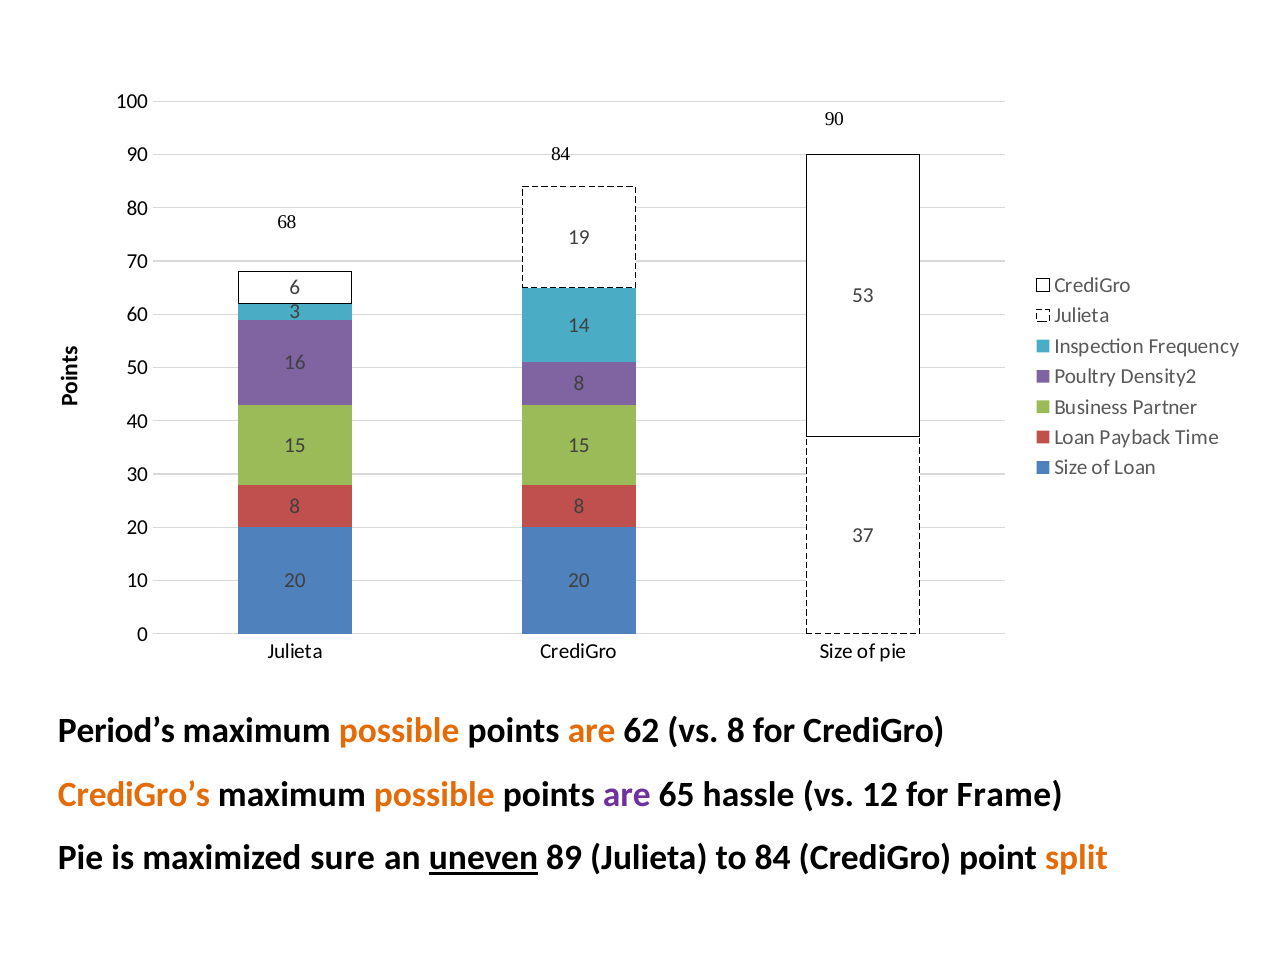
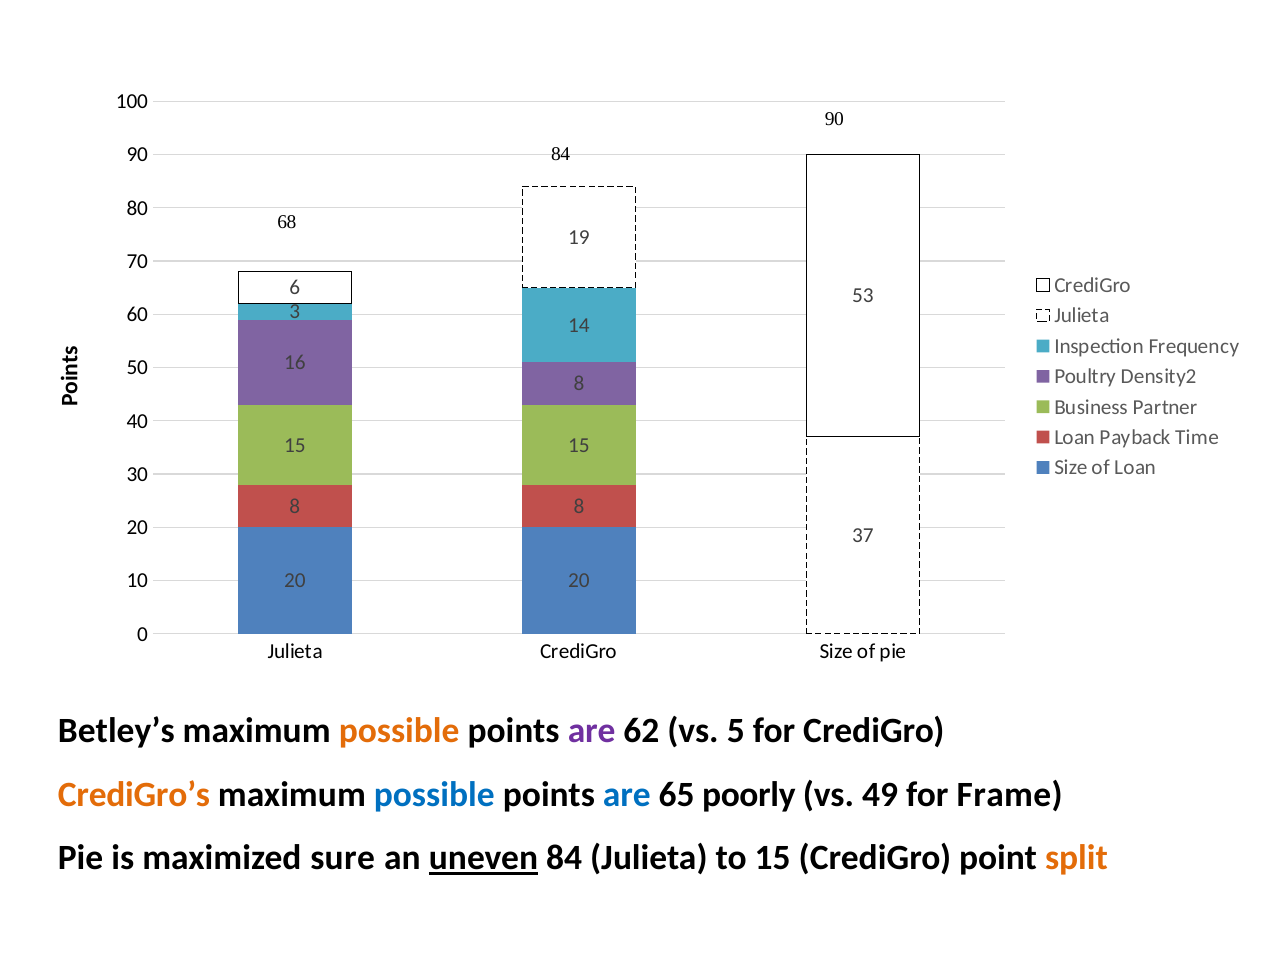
Period’s: Period’s -> Betley’s (116, 730)
are colour: orange -> purple (592, 730)
vs 8: 8 -> 5 (736, 730)
possible colour: orange -> blue (434, 794)
are colour: purple -> blue (627, 794)
hassle: hassle -> poorly (749, 794)
12: 12 -> 49 (880, 794)
uneven 89: 89 -> 84 (564, 858)
to 84: 84 -> 15 (773, 858)
